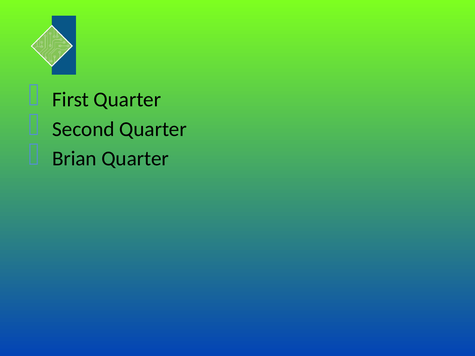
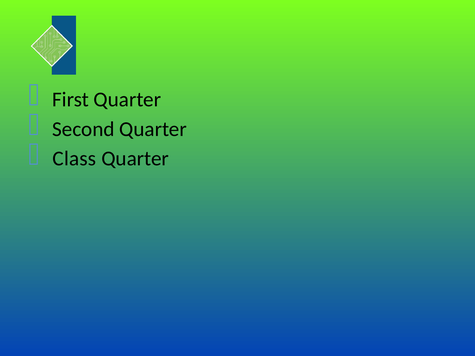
Brian: Brian -> Class (74, 159)
